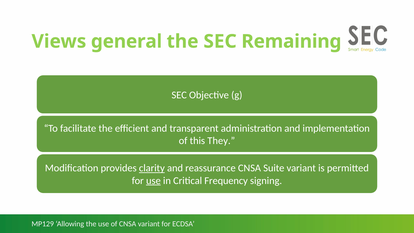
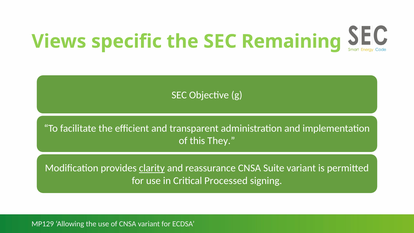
general: general -> specific (126, 41)
use underline: present -> none (153, 180)
Frequency: Frequency -> Processed (226, 180)
